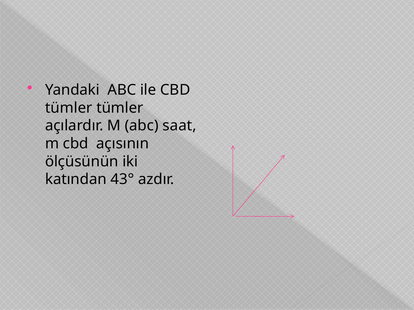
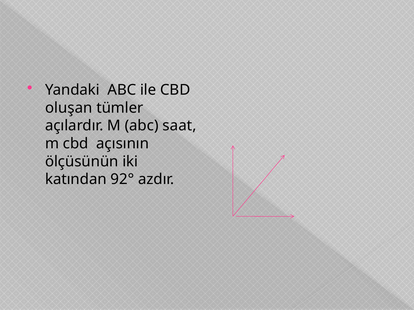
tümler: tümler -> oluşan (69, 108)
43°: 43° -> 92° (122, 180)
